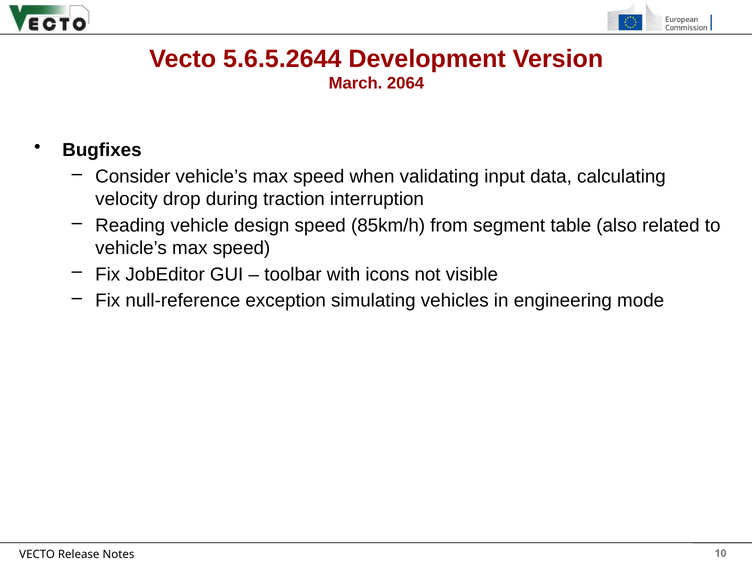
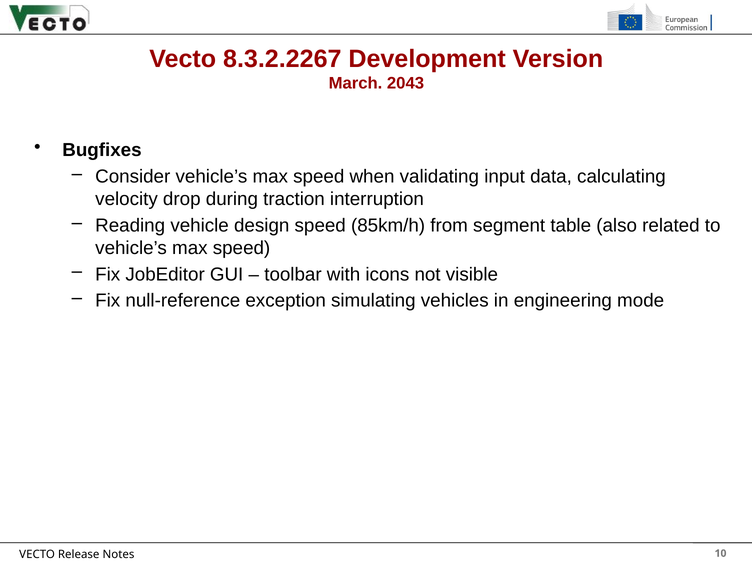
5.6.5.2644: 5.6.5.2644 -> 8.3.2.2267 (282, 59)
2064: 2064 -> 2043 (406, 83)
